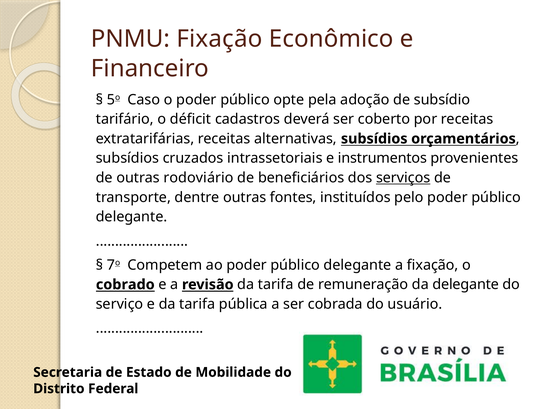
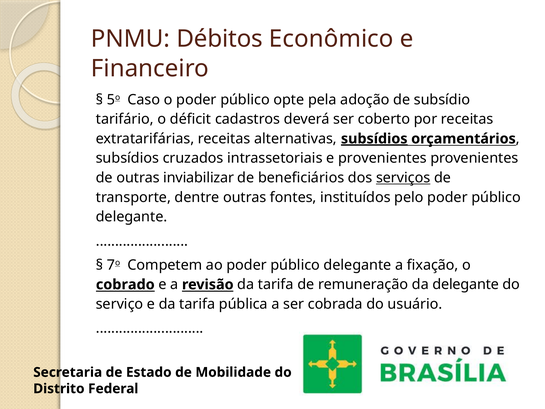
PNMU Fixação: Fixação -> Débitos (220, 39)
subsídios underline: none -> present (374, 139)
e instrumentos: instrumentos -> provenientes (382, 158)
rodoviário: rodoviário -> inviabilizar (199, 178)
